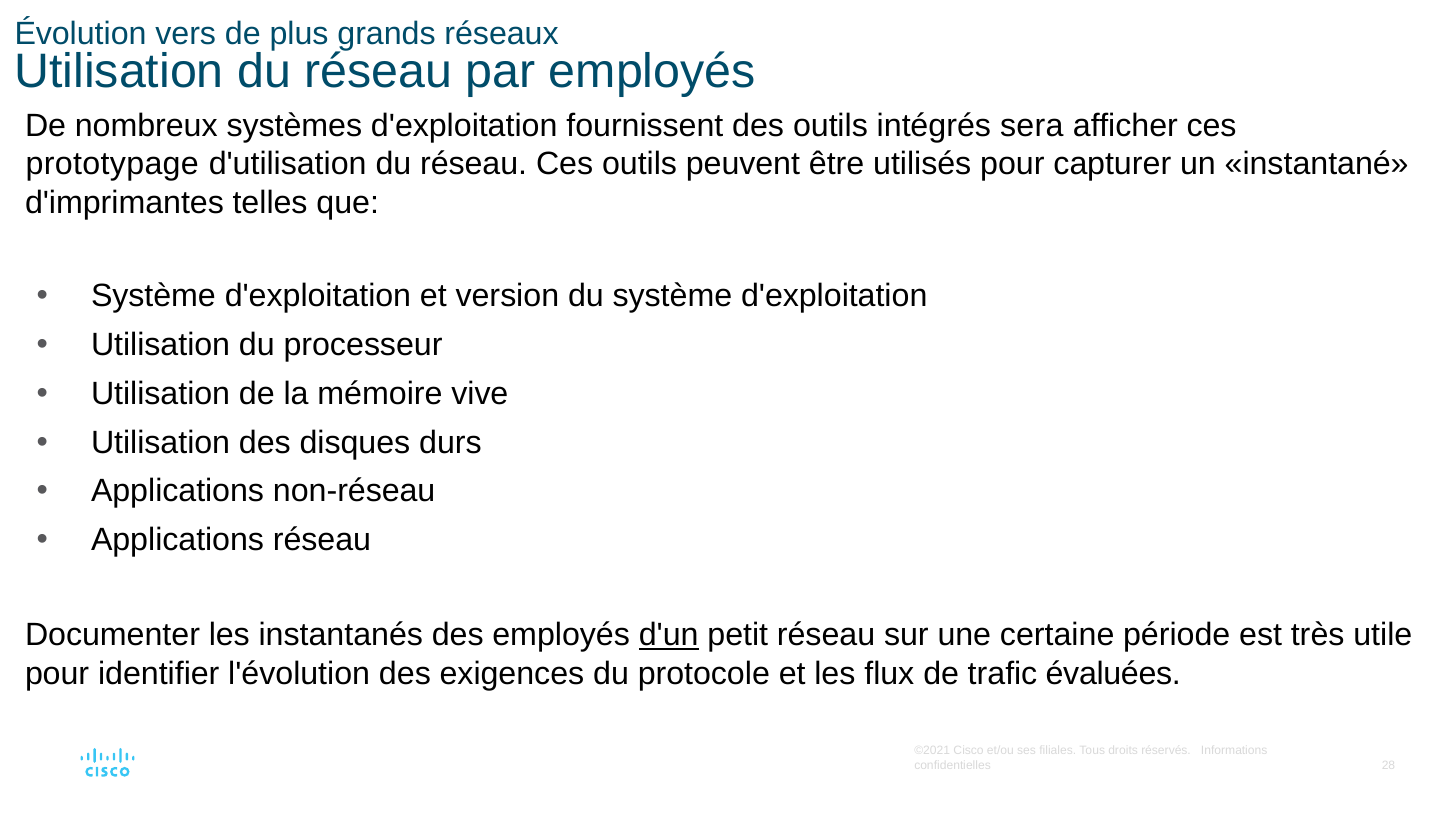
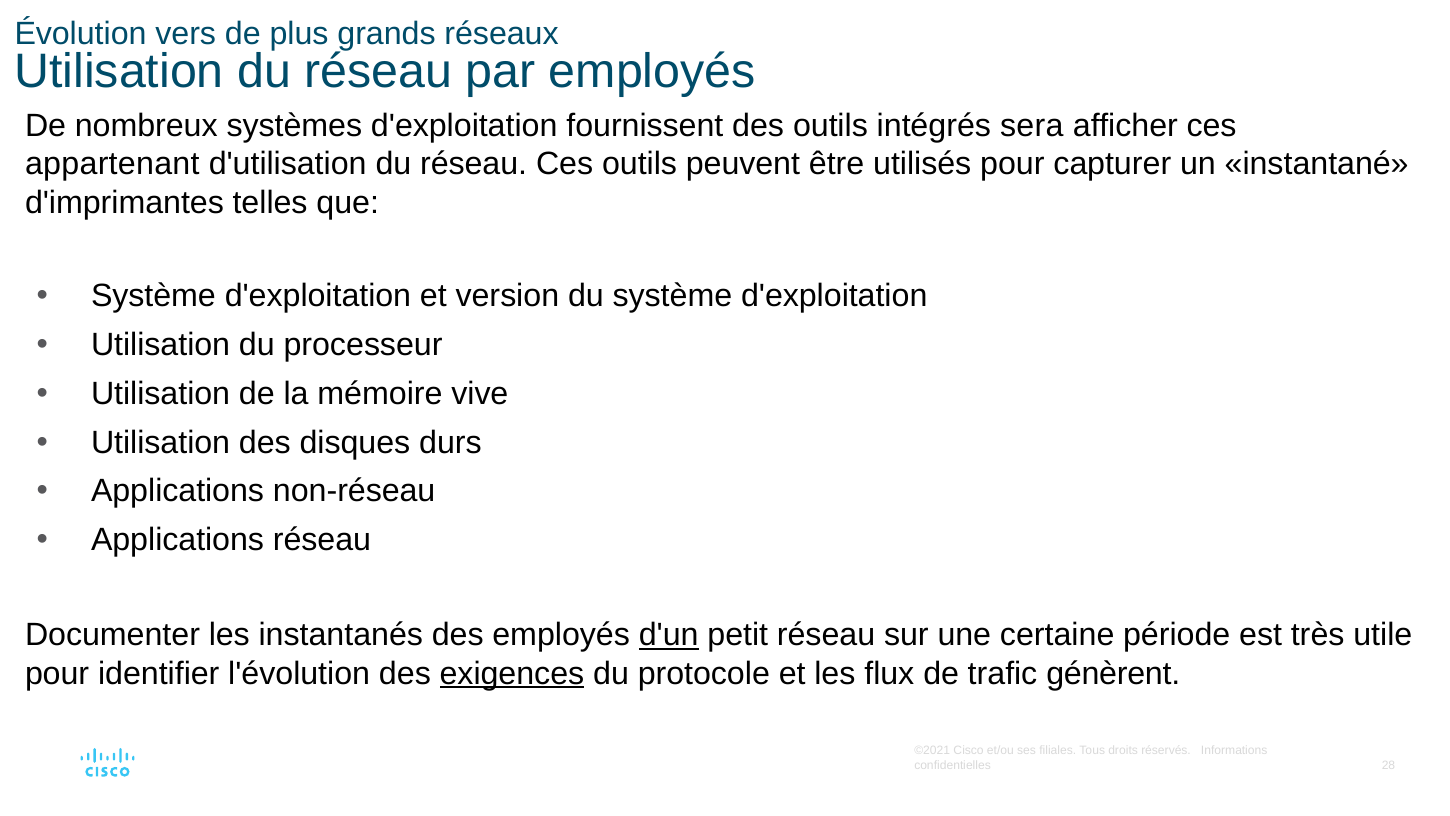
prototypage: prototypage -> appartenant (112, 164)
exigences underline: none -> present (512, 673)
évaluées: évaluées -> génèrent (1113, 673)
